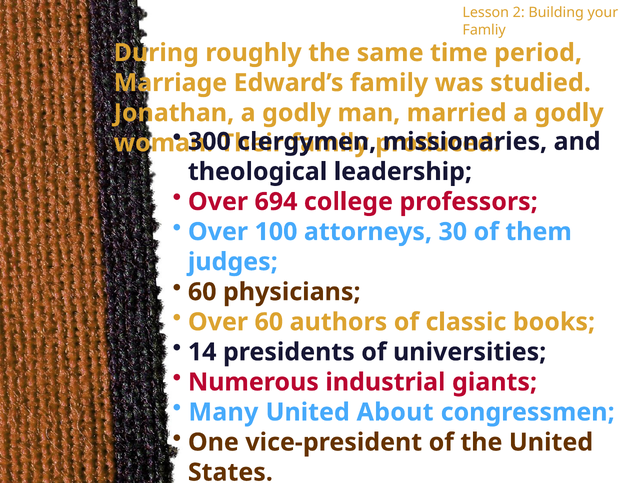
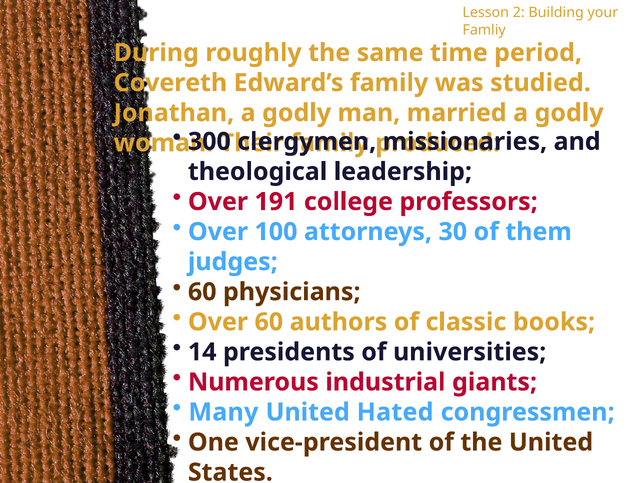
Marriage: Marriage -> Covereth (170, 83)
694: 694 -> 191 (276, 202)
About: About -> Hated (395, 412)
